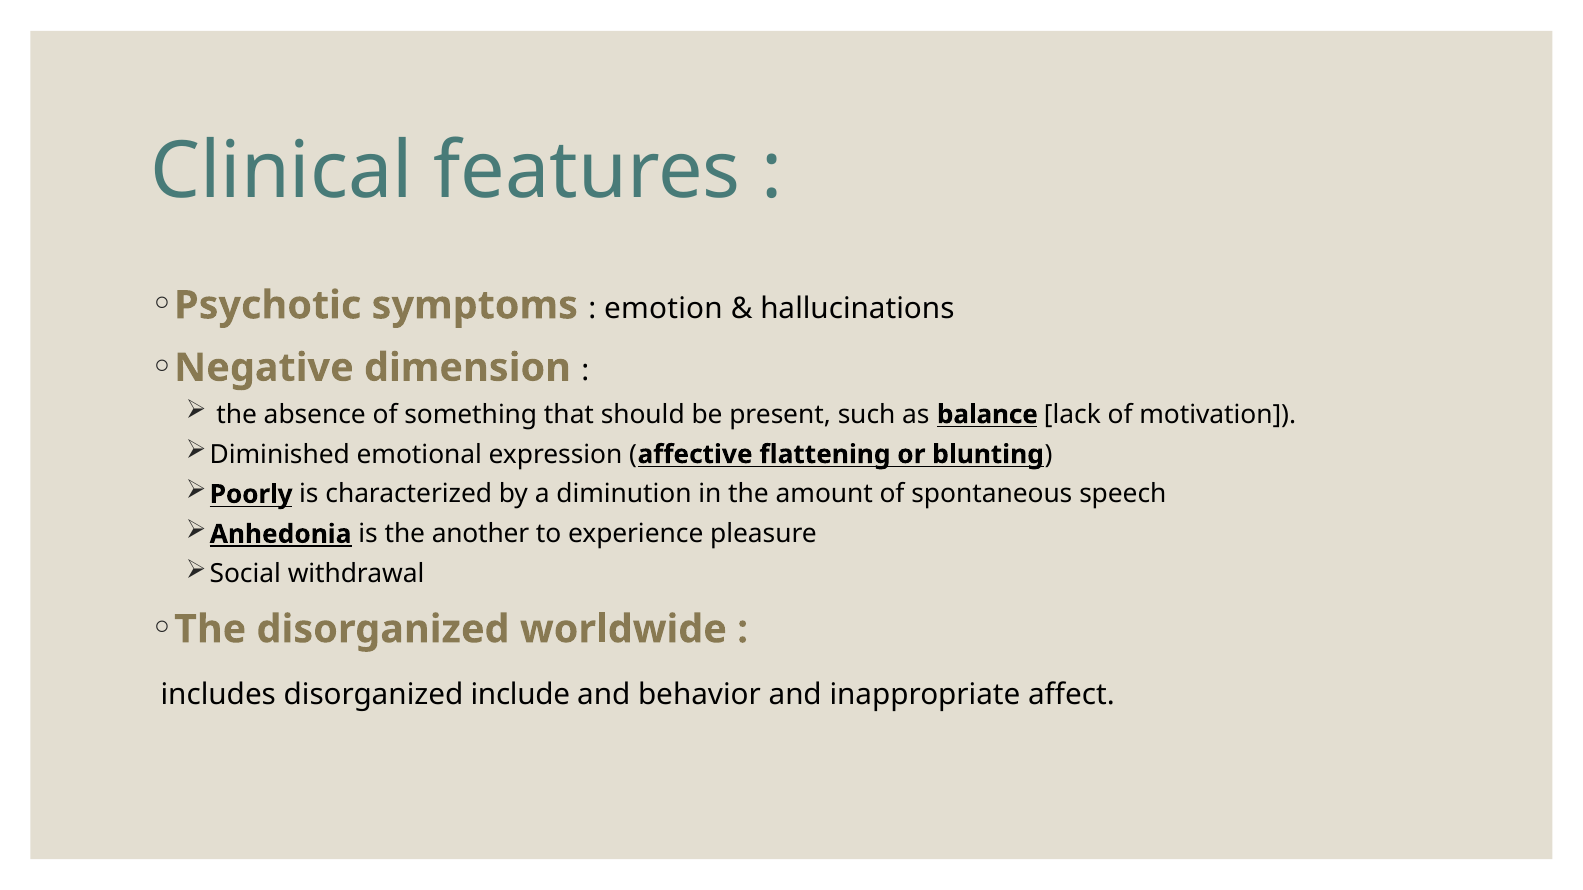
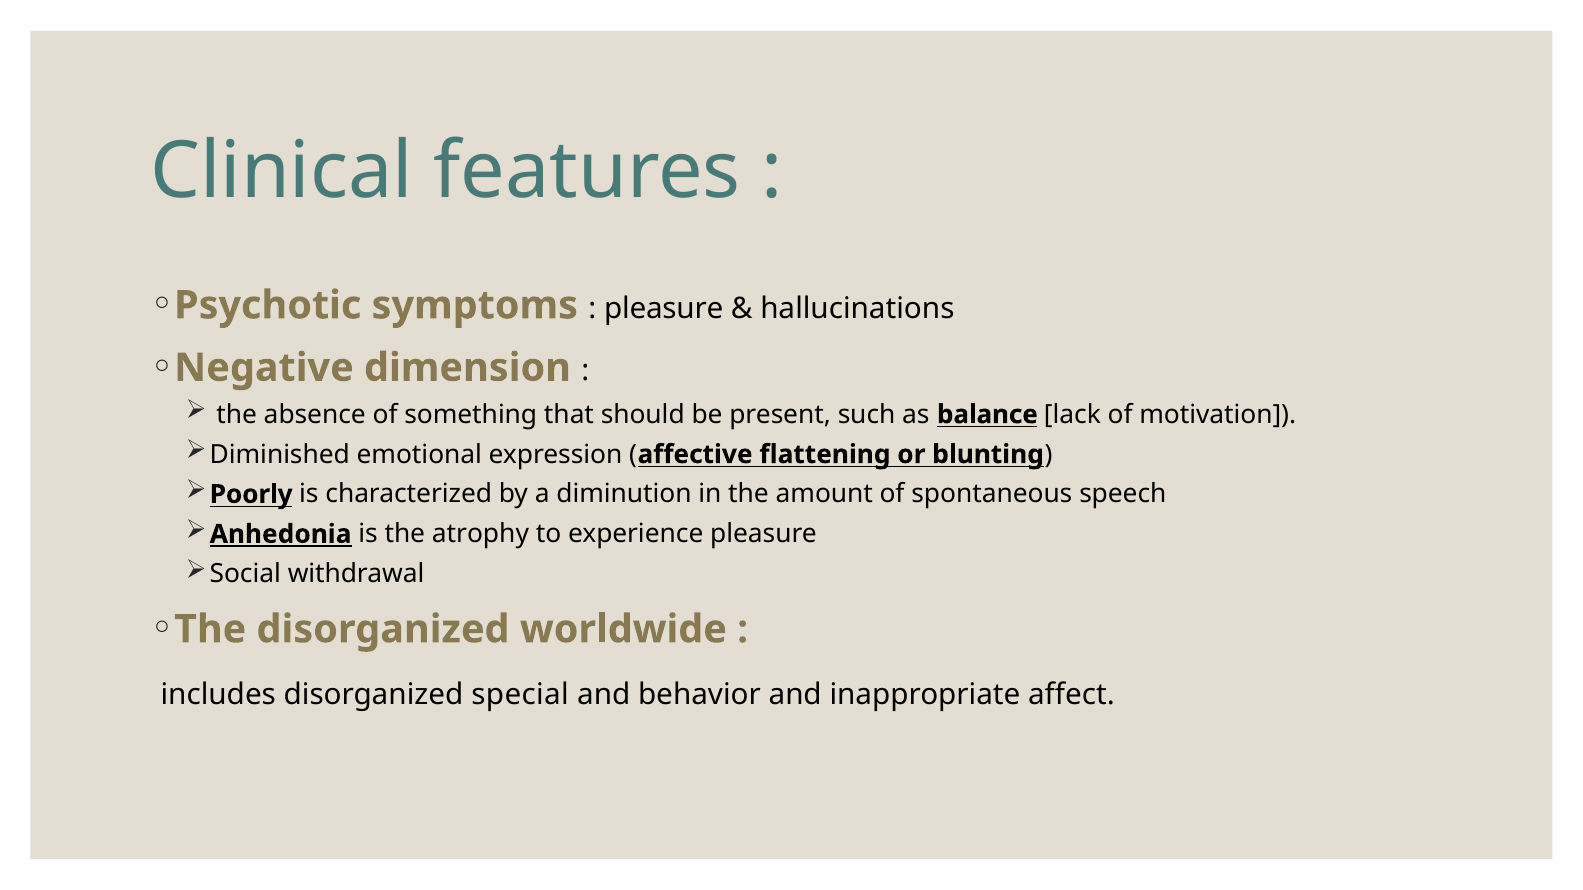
emotion: emotion -> pleasure (664, 309)
another: another -> atrophy (480, 534)
include: include -> special (520, 695)
